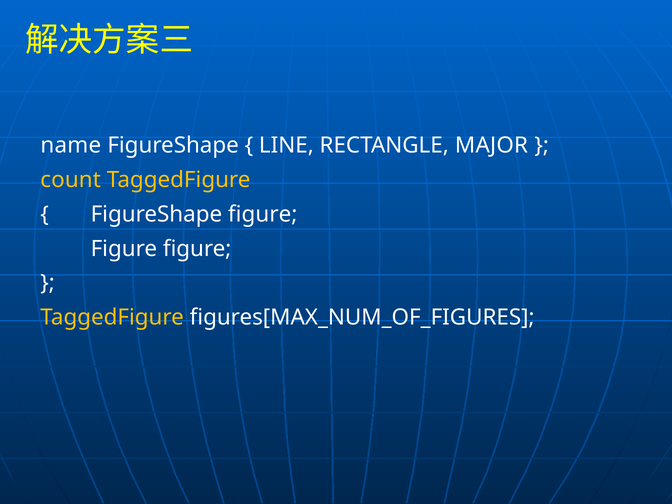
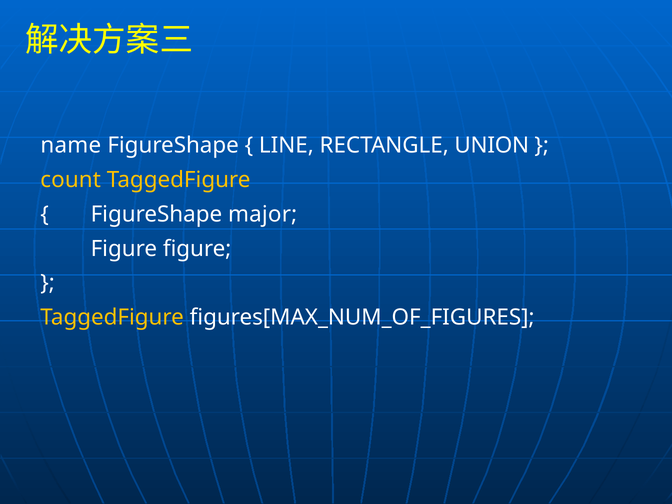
MAJOR: MAJOR -> UNION (492, 145)
FigureShape figure: figure -> major (263, 214)
